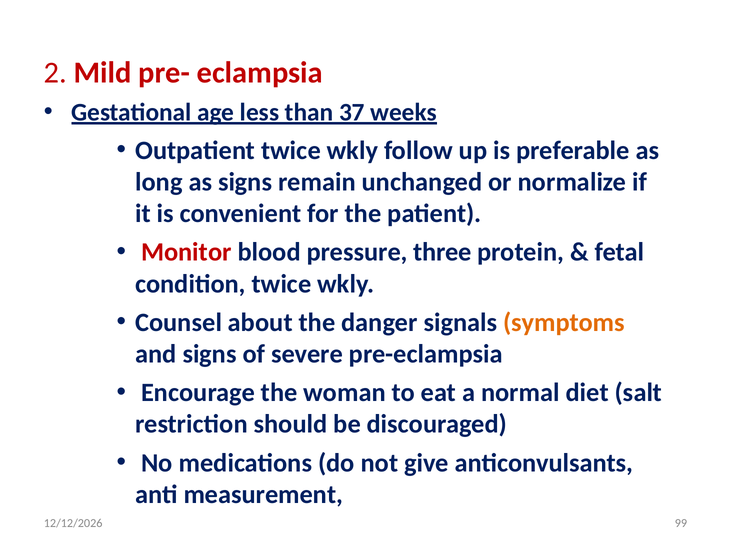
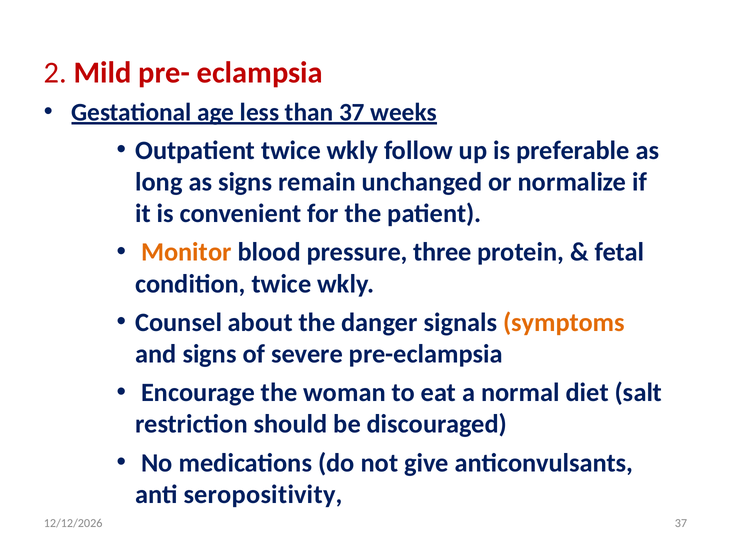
Monitor colour: red -> orange (186, 252)
measurement: measurement -> seropositivity (263, 495)
99: 99 -> 37 (681, 523)
